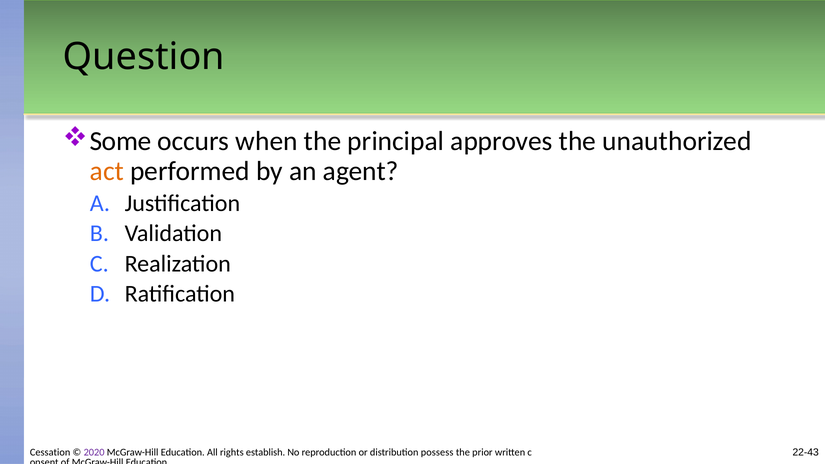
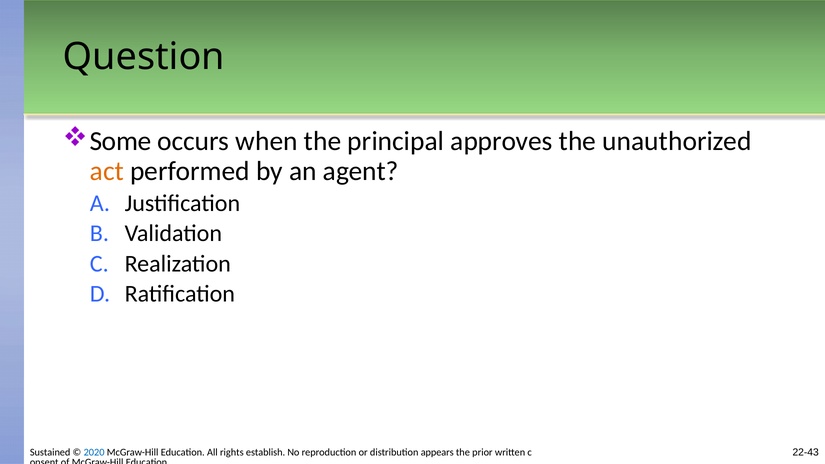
Cessation: Cessation -> Sustained (50, 452)
2020 colour: purple -> blue (94, 452)
possess: possess -> appears (437, 452)
